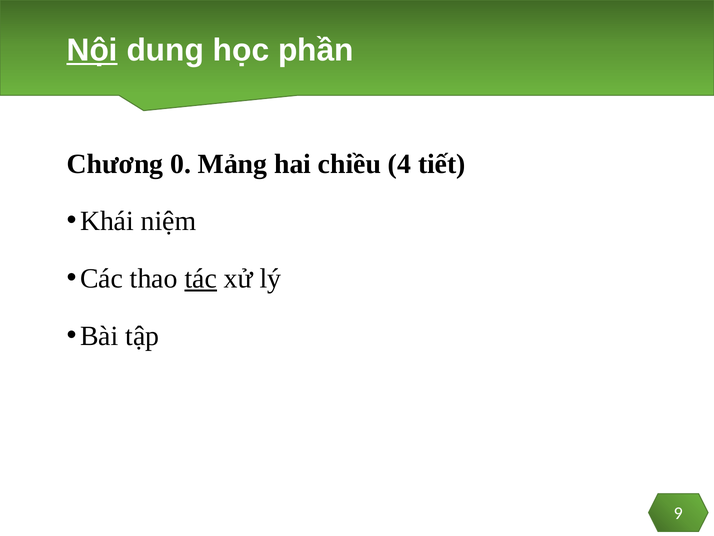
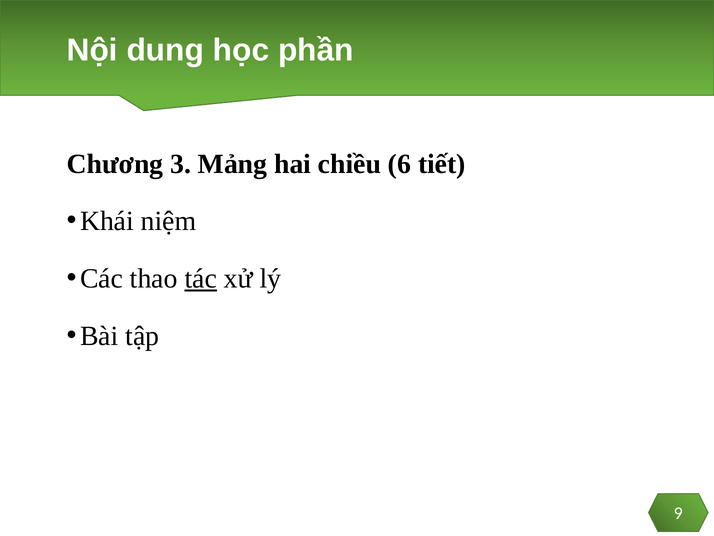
Nội underline: present -> none (92, 50)
0: 0 -> 3 (181, 164)
4: 4 -> 6 (399, 164)
